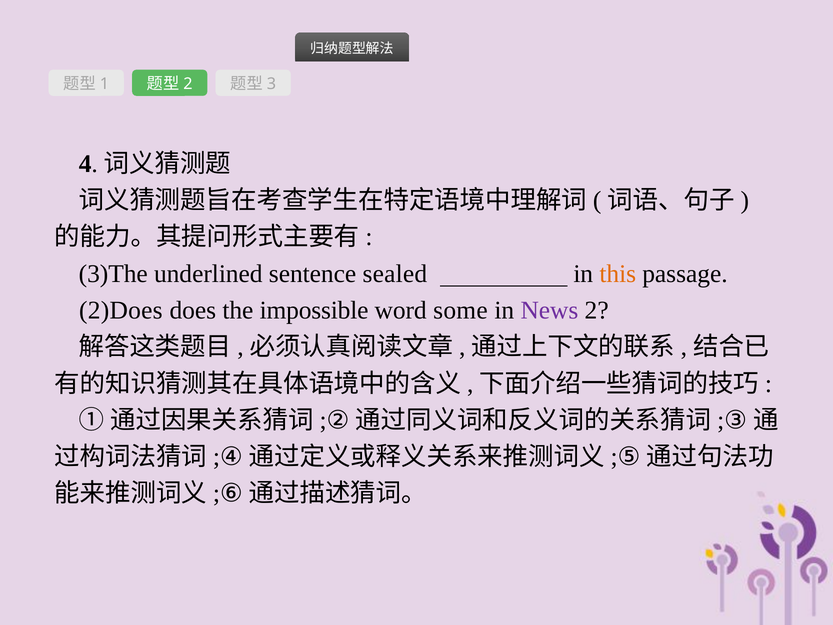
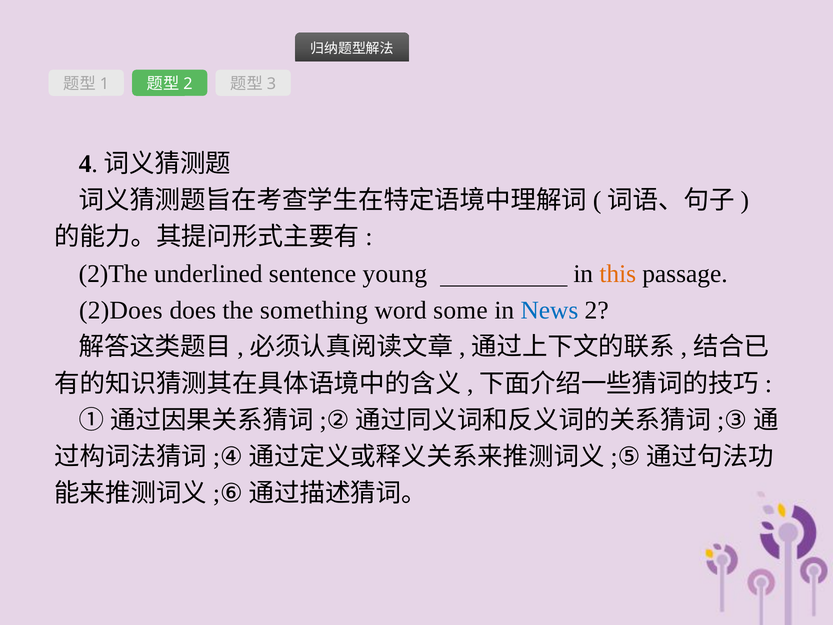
3)The: 3)The -> 2)The (113, 274)
sealed: sealed -> young (395, 274)
impossible: impossible -> something (314, 310)
News colour: purple -> blue (549, 310)
